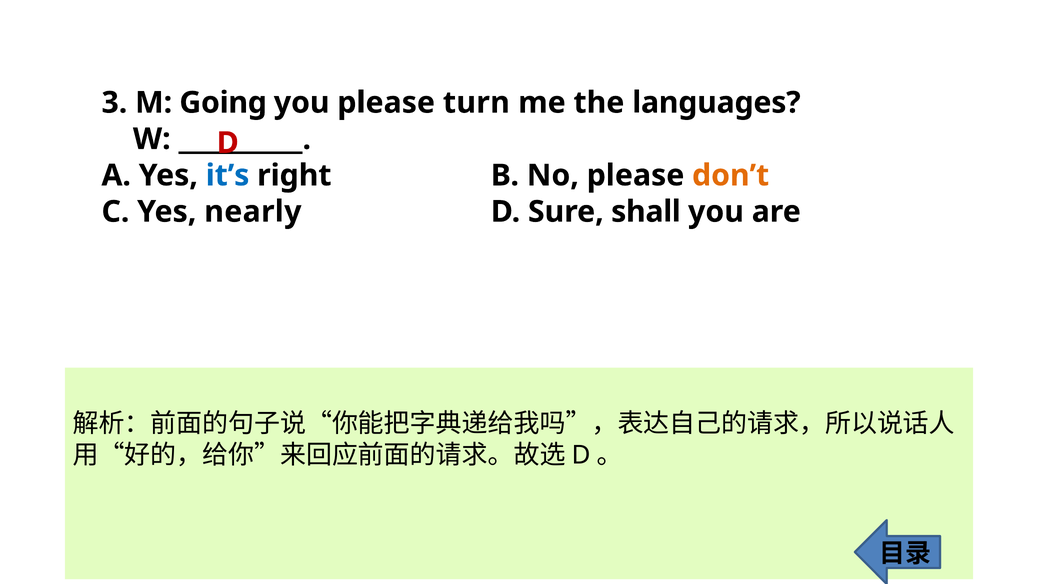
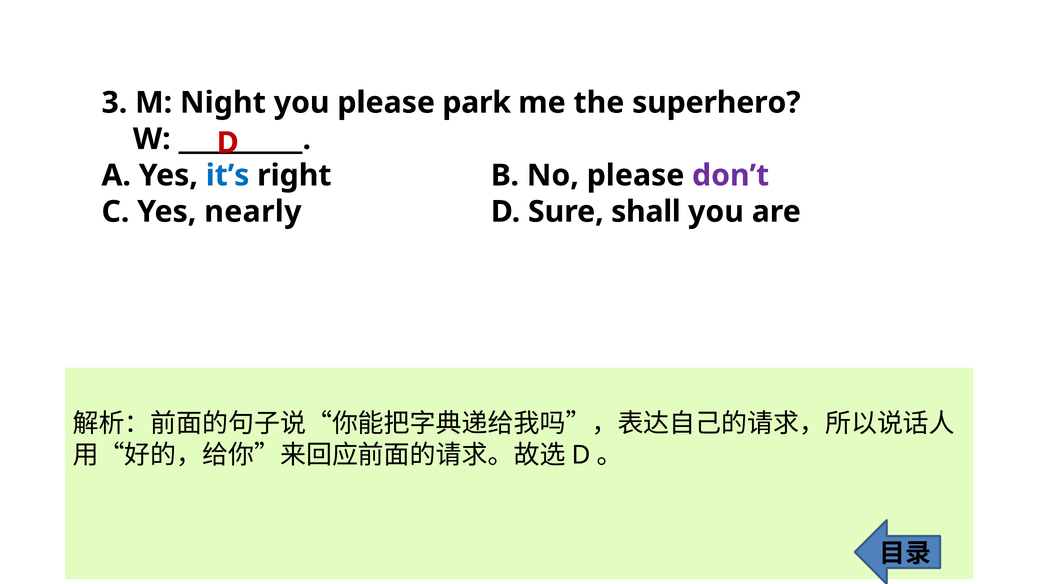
Going: Going -> Night (223, 103)
turn: turn -> park (477, 103)
languages: languages -> superhero (716, 103)
don’t colour: orange -> purple (731, 175)
